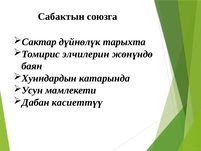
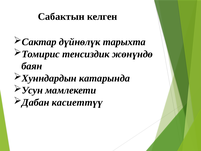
союзга: союзга -> келген (102, 17)
элчилерин: элчилерин -> тенсиздик (86, 54)
